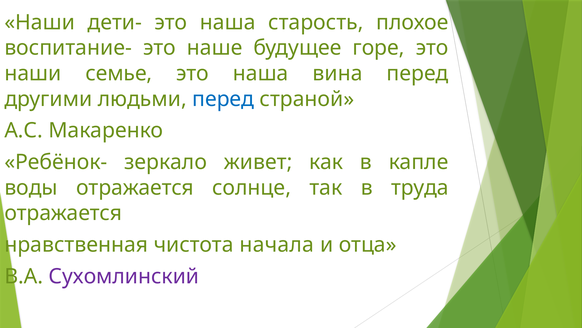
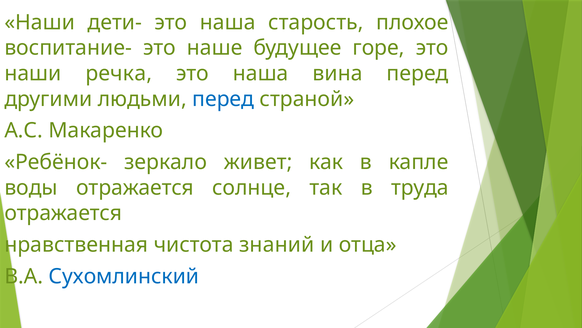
семье: семье -> речка (119, 73)
начала: начала -> знаний (277, 244)
Сухомлинский colour: purple -> blue (124, 276)
